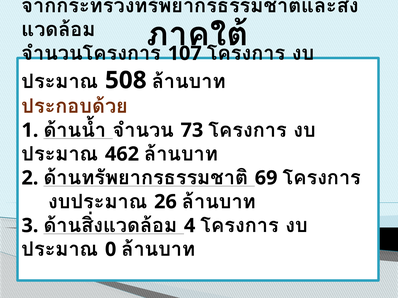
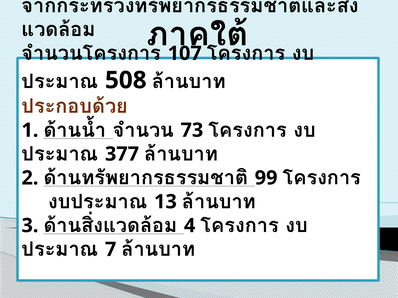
462: 462 -> 377 (122, 154)
69: 69 -> 99 (266, 178)
26: 26 -> 13 (165, 202)
0: 0 -> 7 (111, 250)
